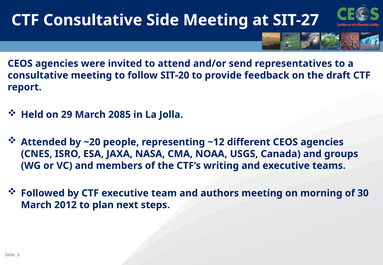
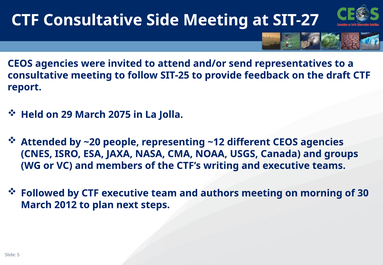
SIT-20: SIT-20 -> SIT-25 (175, 75)
2085: 2085 -> 2075 (120, 115)
